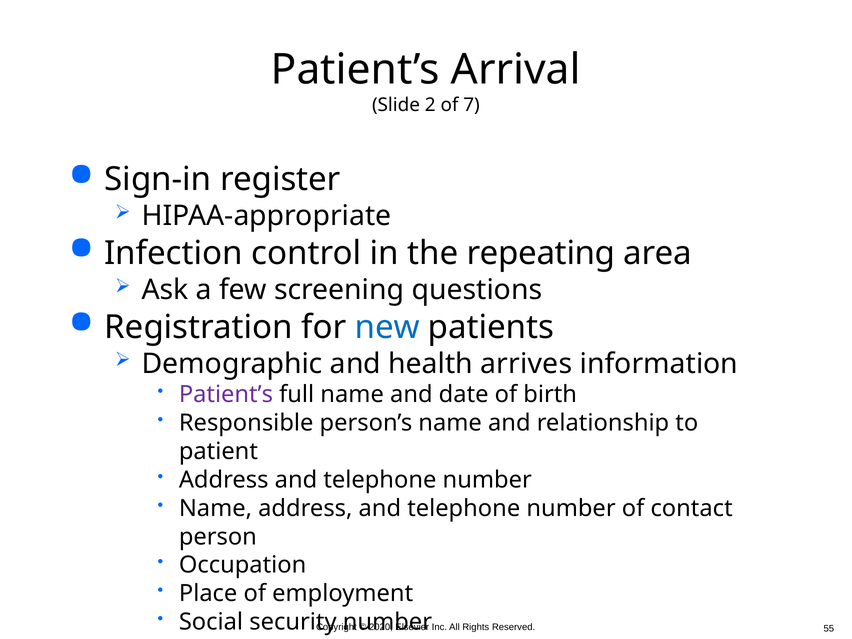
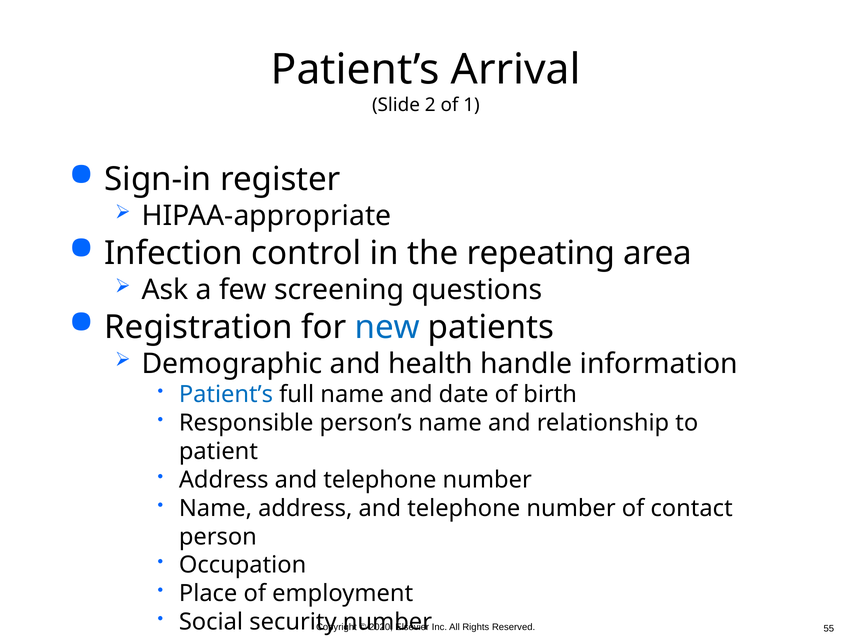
7: 7 -> 1 (472, 105)
arrives: arrives -> handle (526, 364)
Patient’s colour: purple -> blue (226, 395)
